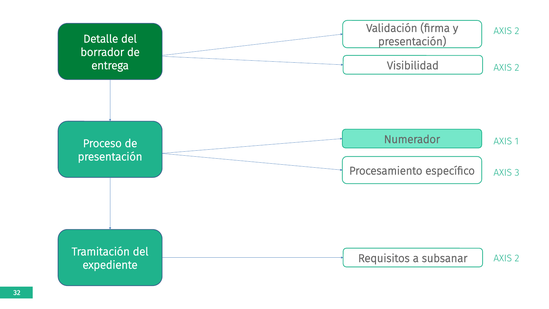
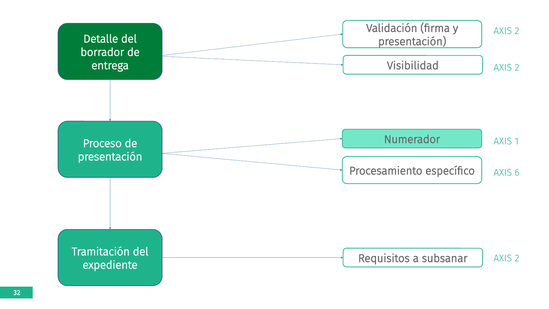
3: 3 -> 6 (517, 173)
